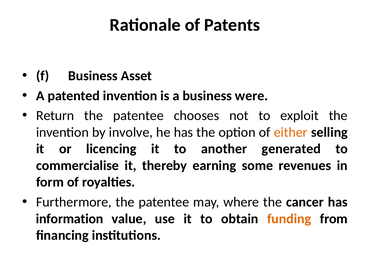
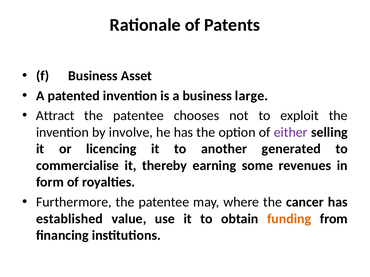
were: were -> large (252, 96)
Return: Return -> Attract (55, 116)
either colour: orange -> purple (291, 132)
information: information -> established (69, 219)
